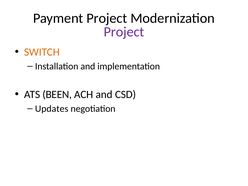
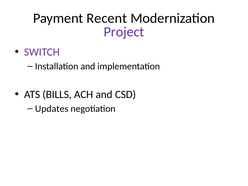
Payment Project: Project -> Recent (107, 18)
SWITCH colour: orange -> purple (42, 52)
BEEN: BEEN -> BILLS (57, 94)
